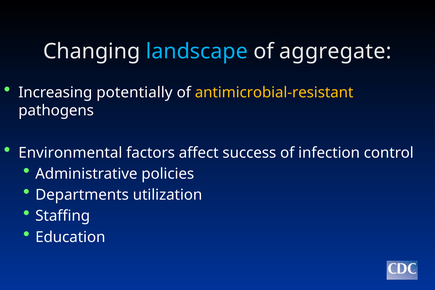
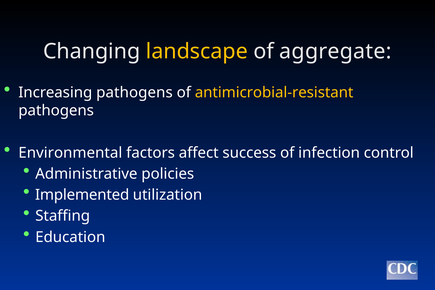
landscape colour: light blue -> yellow (197, 51)
Increasing potentially: potentially -> pathogens (134, 93)
Departments: Departments -> Implemented (82, 195)
